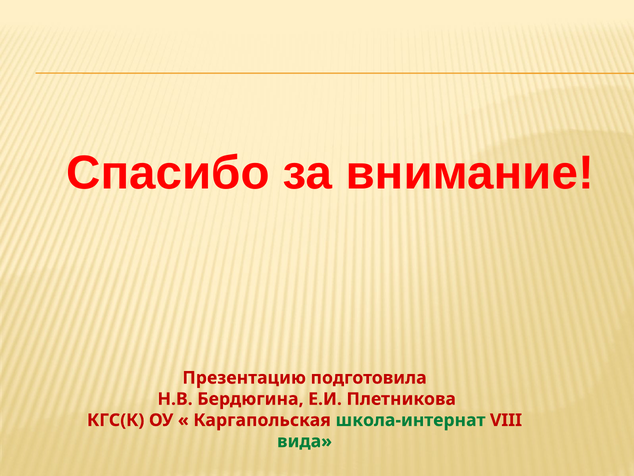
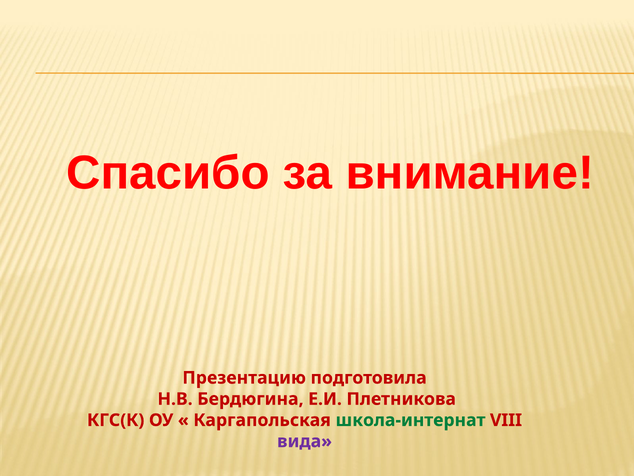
вида colour: green -> purple (305, 441)
